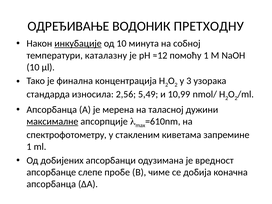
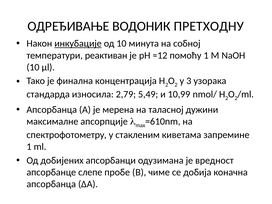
каталазну: каталазну -> реактиван (106, 55)
2,56: 2,56 -> 2,79 (126, 94)
максималне underline: present -> none (52, 122)
